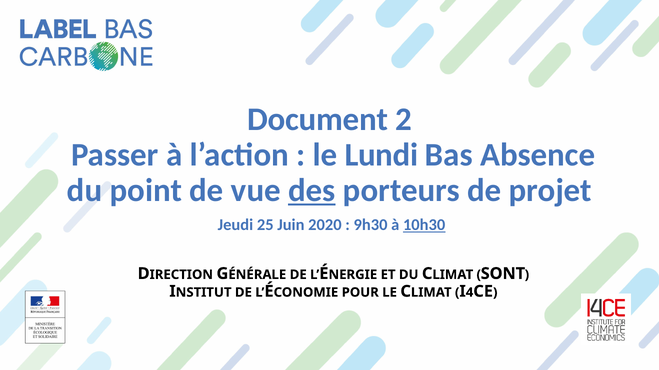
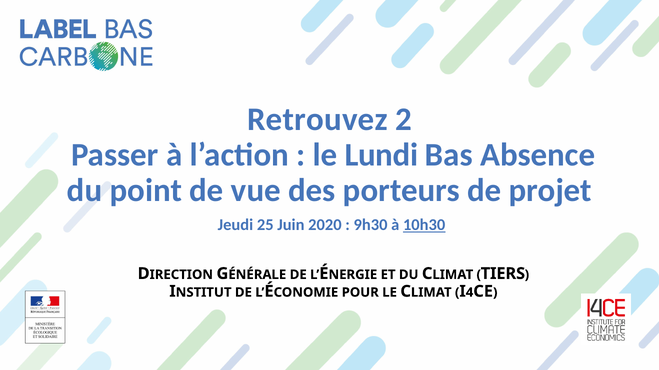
Document: Document -> Retrouvez (317, 120)
des underline: present -> none (312, 191)
SONT: SONT -> TIERS (503, 274)
